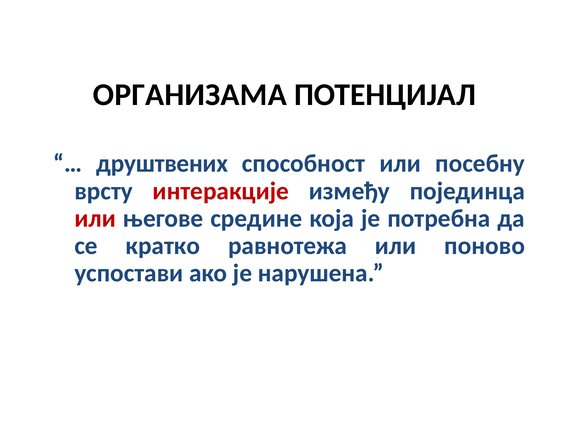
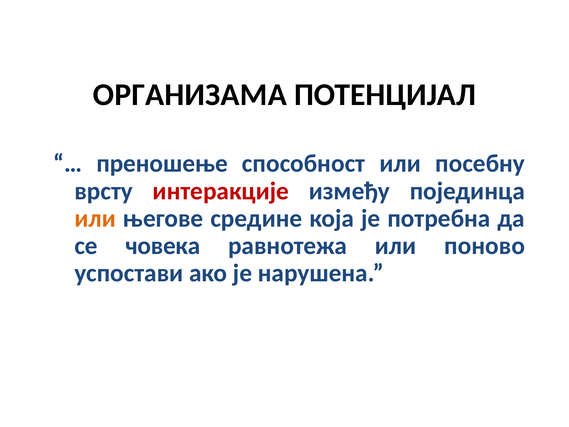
друштвених: друштвених -> преношење (162, 164)
или colour: red -> orange (95, 218)
кратко: кратко -> човека (163, 246)
